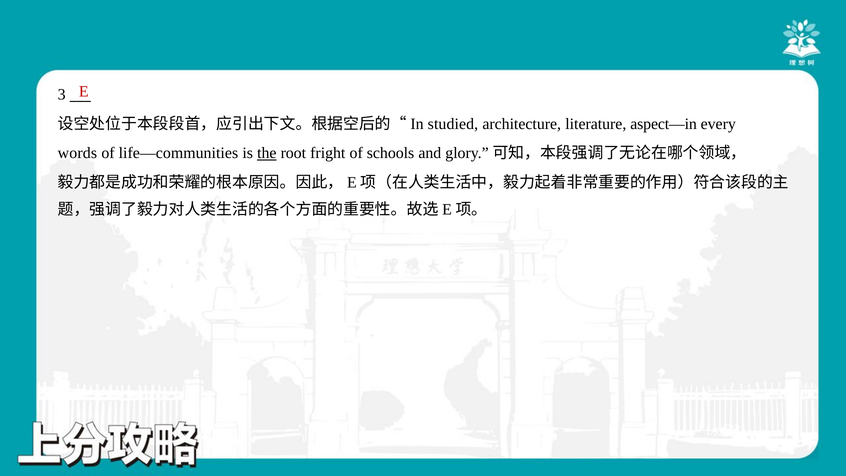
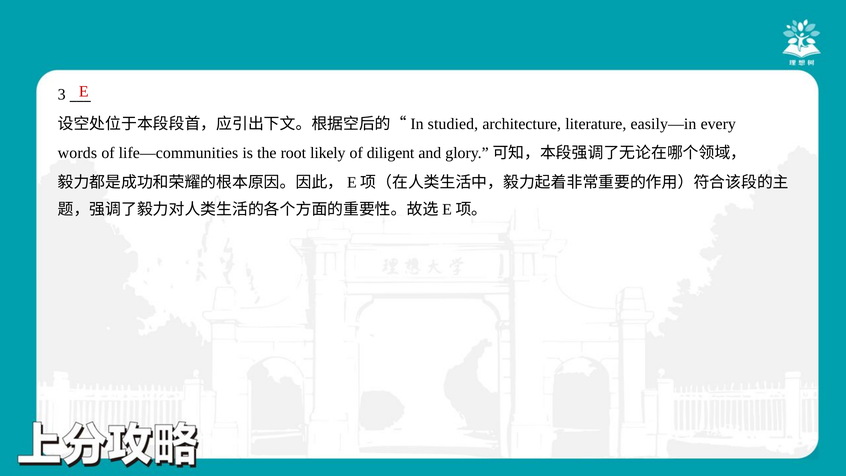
aspect—in: aspect—in -> easily—in (663, 124)
the underline: present -> none (267, 153)
fright: fright -> likely (328, 153)
schools: schools -> diligent (391, 153)
